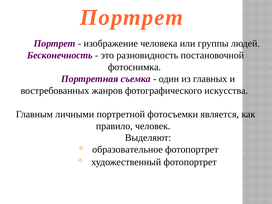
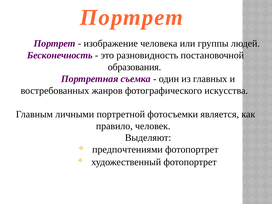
фотоснимка: фотоснимка -> образования (134, 67)
образовательное: образовательное -> предпочтениями (127, 150)
